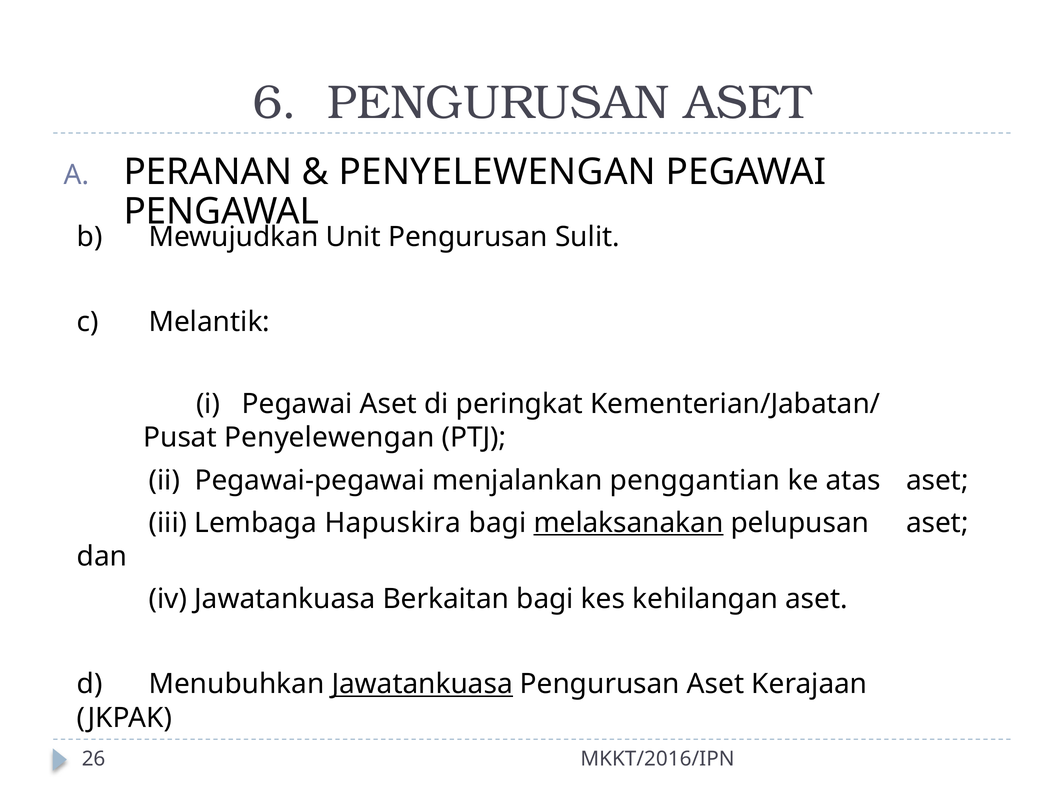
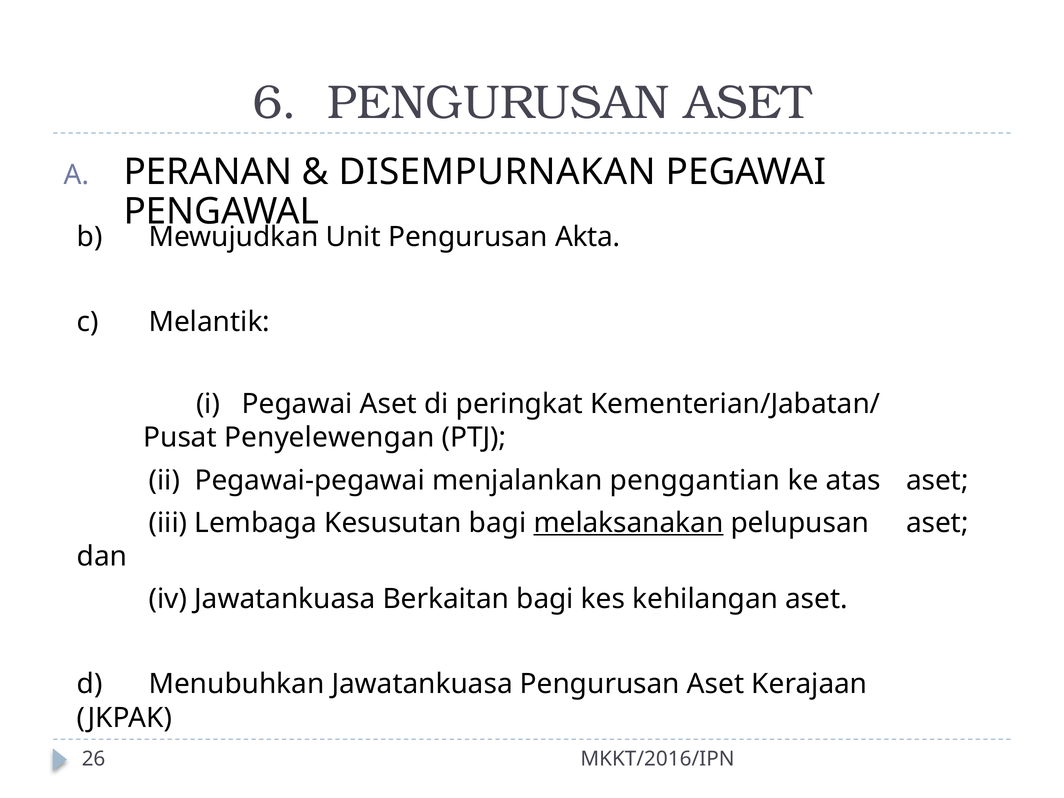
PENYELEWENGAN: PENYELEWENGAN -> DISEMPURNAKAN (497, 172)
Sulit: Sulit -> Akta (588, 237)
Hapuskira: Hapuskira -> Kesusutan (393, 523)
Jawatankuasa underline: present -> none (422, 684)
